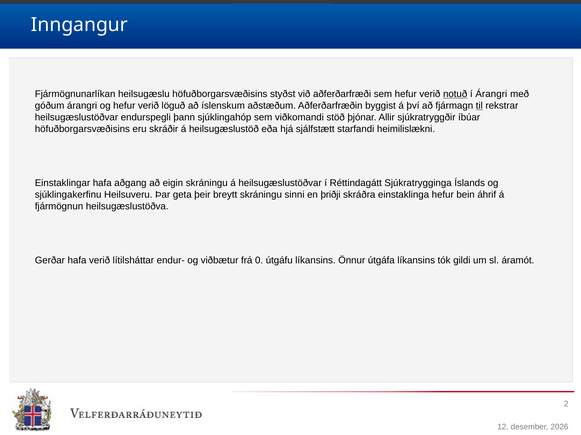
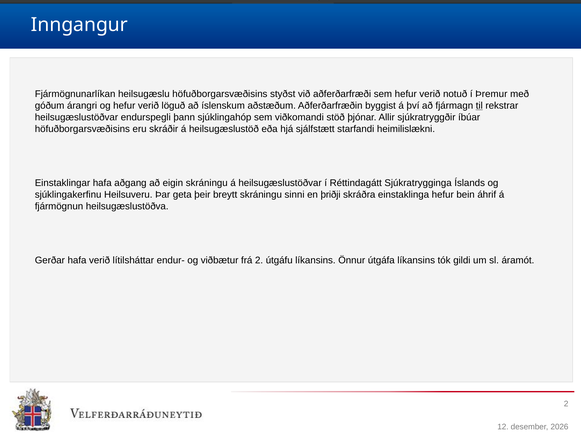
notuð underline: present -> none (455, 94)
í Árangri: Árangri -> Þremur (491, 94)
frá 0: 0 -> 2 (259, 261)
